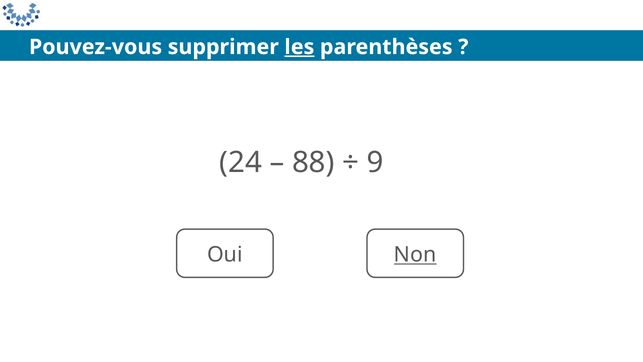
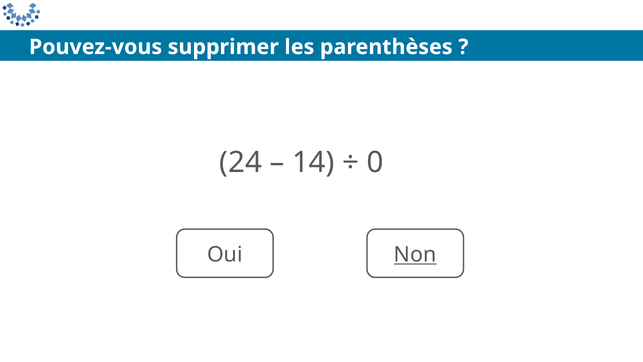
les underline: present -> none (299, 47)
88: 88 -> 14 (313, 163)
9: 9 -> 0 (375, 163)
